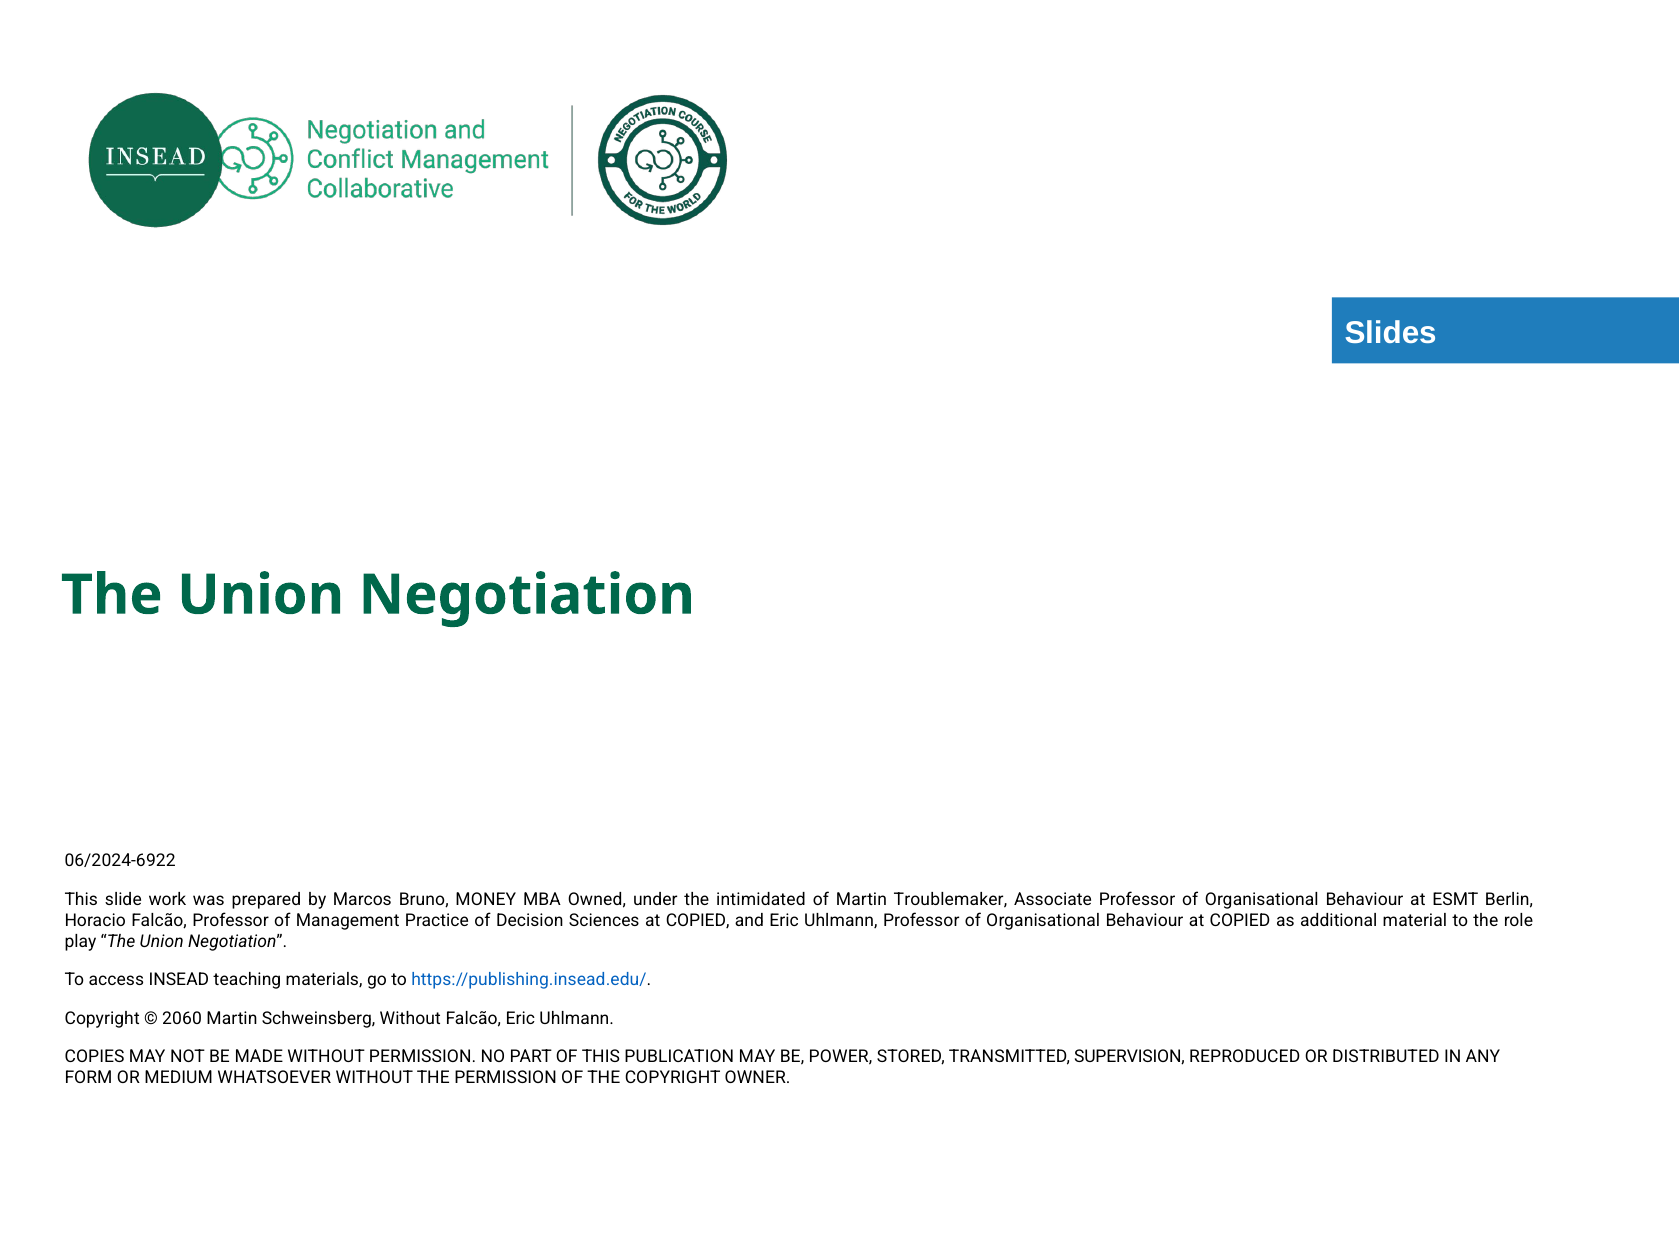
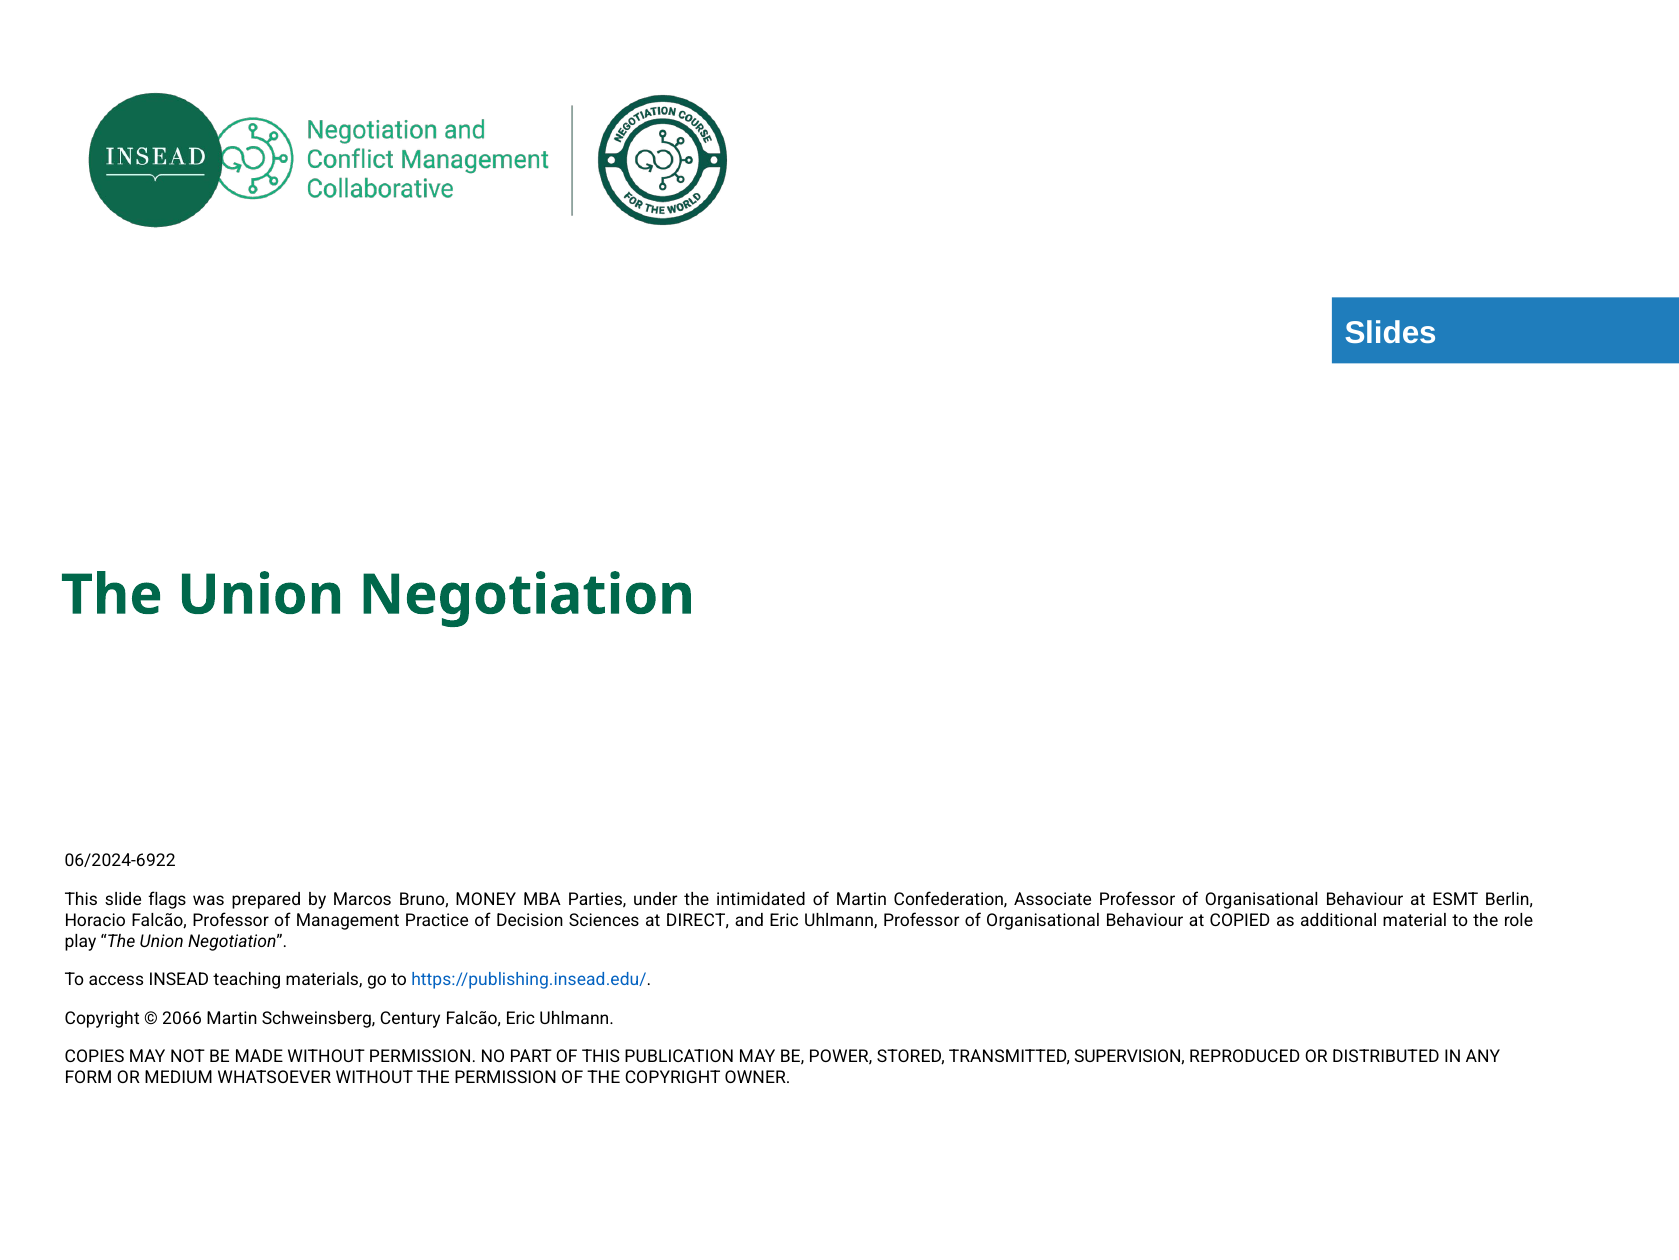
work: work -> flags (167, 899)
Owned: Owned -> Parties (597, 899)
Troublemaker: Troublemaker -> Confederation (951, 899)
Sciences at COPIED: COPIED -> DIRECT (697, 920)
2060: 2060 -> 2066 (182, 1018)
Schweinsberg Without: Without -> Century (410, 1018)
